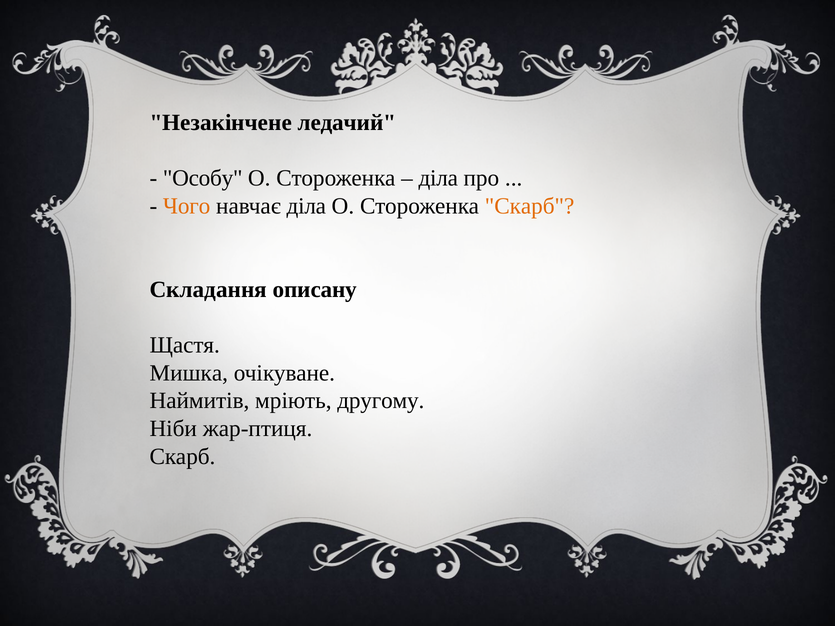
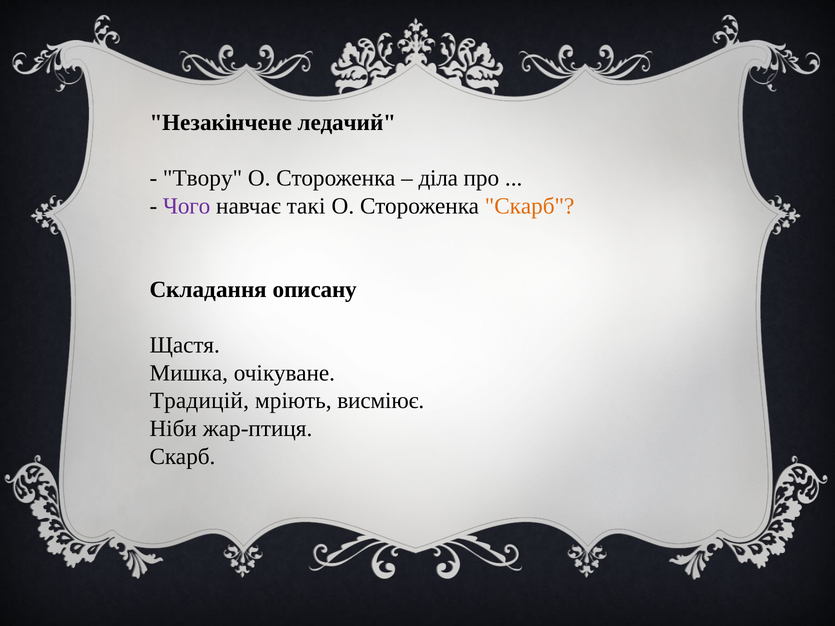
Особу: Особу -> Твору (203, 178)
Чого colour: orange -> purple (187, 206)
навчає діла: діла -> такі (306, 206)
Наймитів: Наймитів -> Традицій (199, 401)
другому: другому -> висміює (381, 401)
